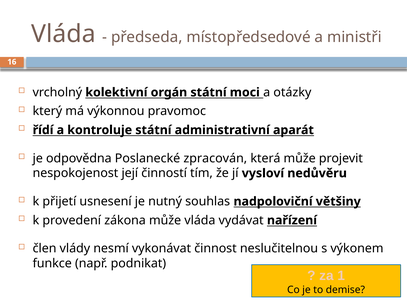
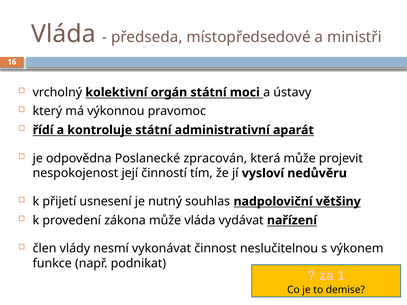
otázky: otázky -> ústavy (292, 92)
